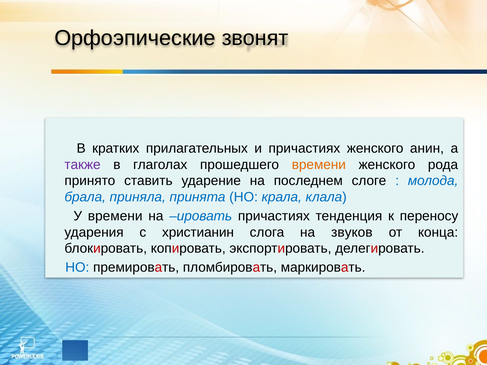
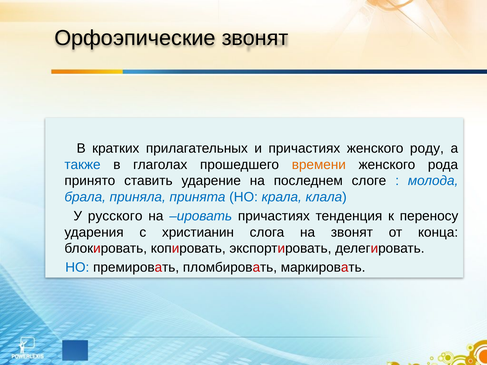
анин: анин -> роду (427, 148)
также colour: purple -> blue (83, 165)
У времени: времени -> русского (115, 216)
на звуков: звуков -> звонят (352, 232)
